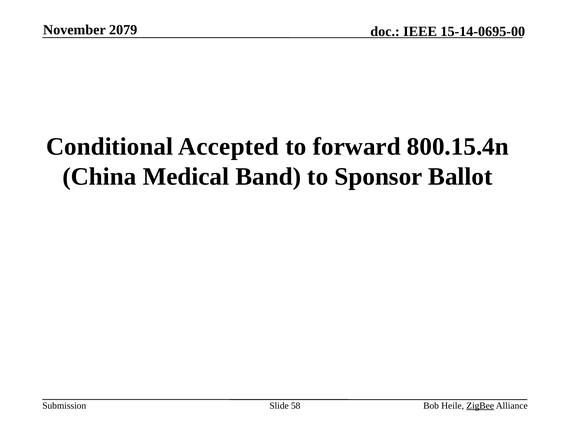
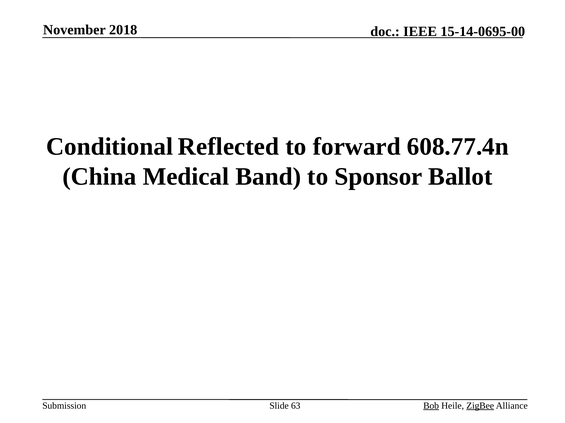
2079: 2079 -> 2018 (123, 30)
Accepted: Accepted -> Reflected (229, 147)
800.15.4n: 800.15.4n -> 608.77.4n (458, 147)
58: 58 -> 63 (296, 406)
Bob underline: none -> present (431, 406)
